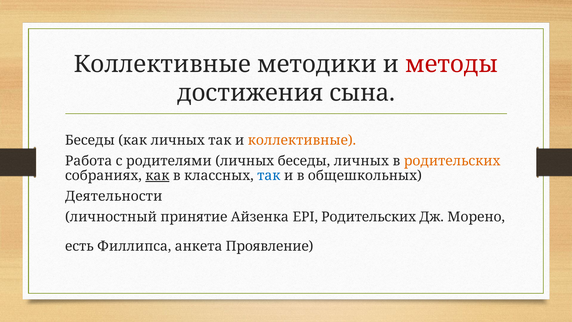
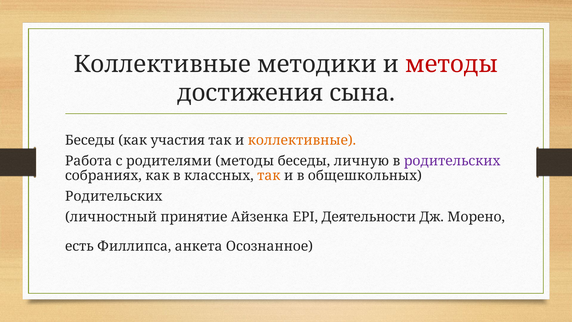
как личных: личных -> участия (178, 140)
родителями личных: личных -> методы (245, 161)
беседы личных: личных -> личную (361, 161)
родительских colour: orange -> purple (452, 161)
как underline: present -> none (157, 176)
так colour: blue -> orange (269, 176)
Деятельности: Деятельности -> Родительских (114, 196)
EPI Родительских: Родительских -> Деятельности (369, 217)
Проявление: Проявление -> Осознанное (269, 246)
